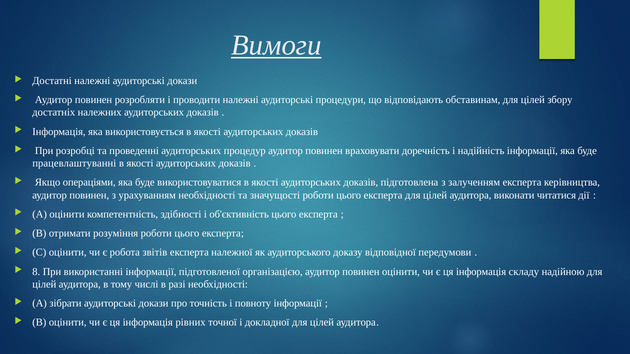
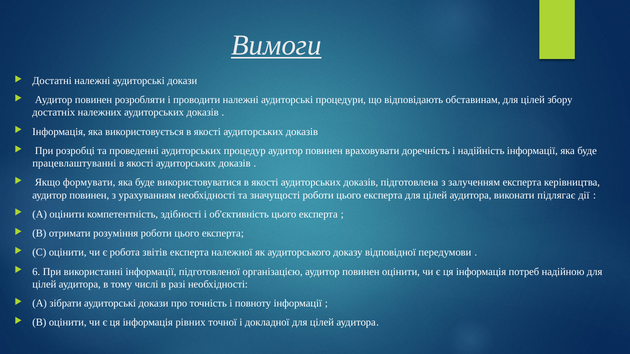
операціями: операціями -> формувати (89, 183)
читатися: читатися -> підлягає (556, 195)
8: 8 -> 6 (36, 272)
складу: складу -> потреб (524, 272)
